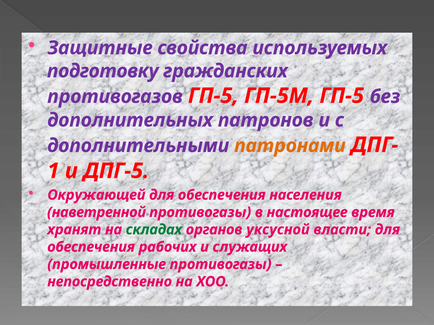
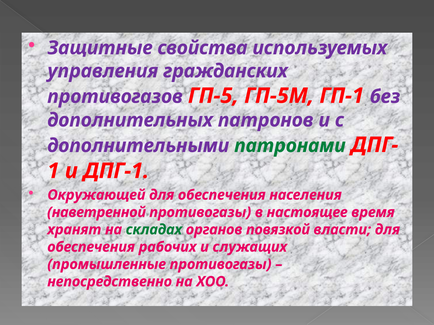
подготовку: подготовку -> управления (103, 71)
ГП-5М ГП-5: ГП-5 -> ГП-1 (342, 96)
патронами colour: orange -> green (290, 146)
ДПГ-5: ДПГ-5 -> ДПГ-1 (116, 171)
уксусной: уксусной -> повязкой (278, 230)
